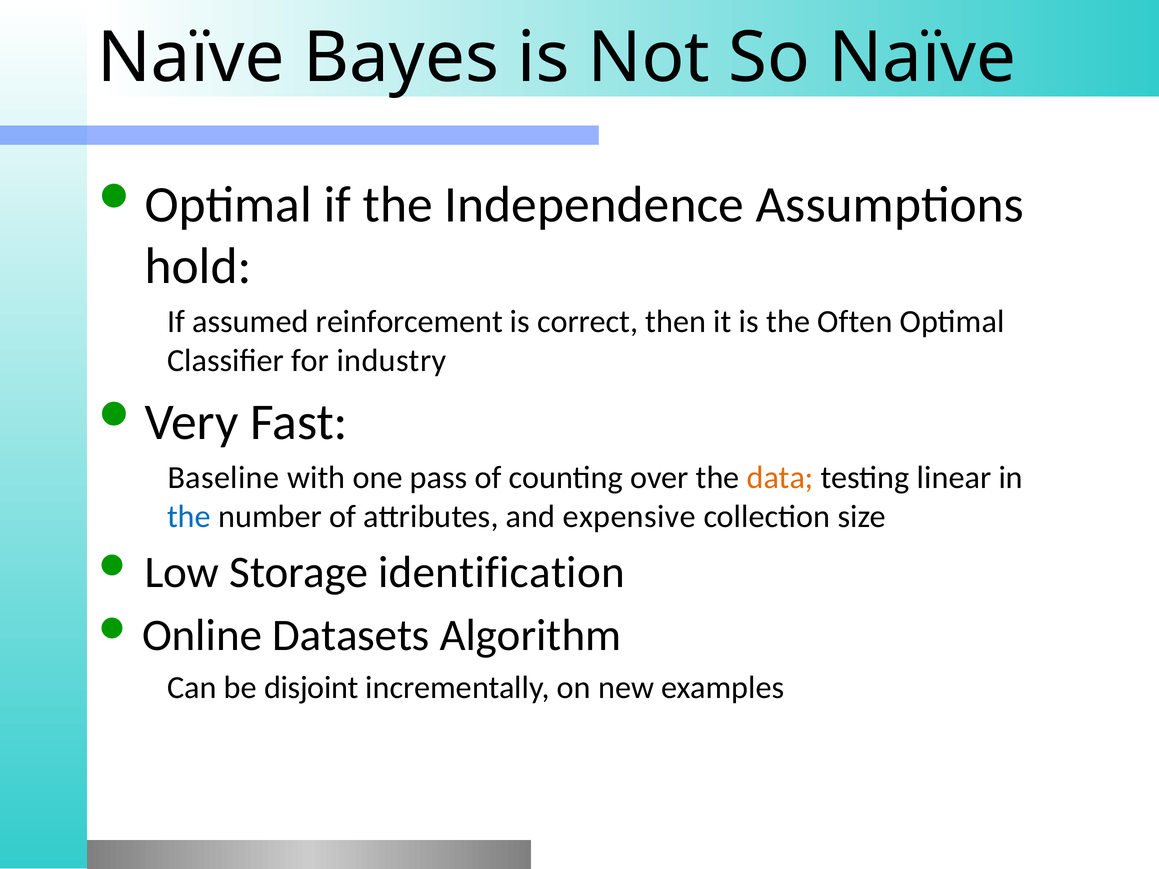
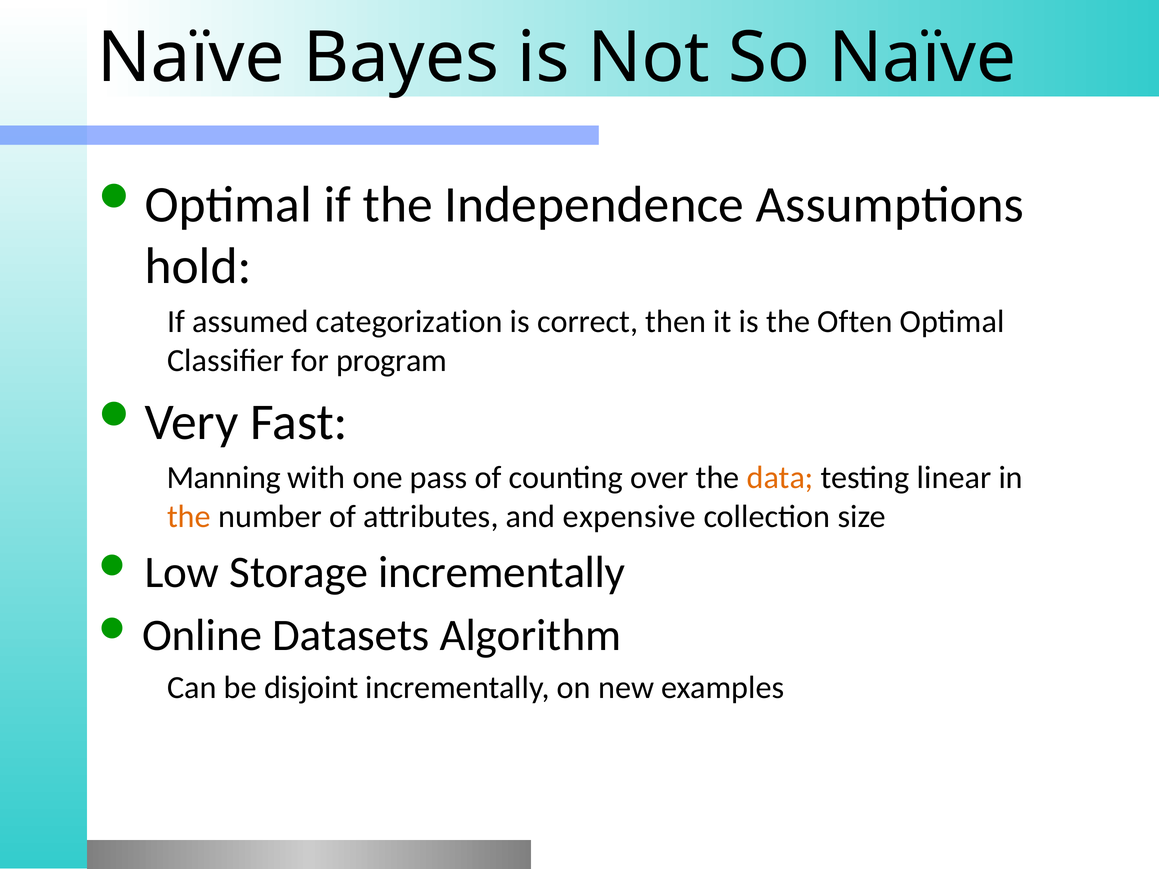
reinforcement: reinforcement -> categorization (409, 322)
industry: industry -> program (392, 361)
Baseline: Baseline -> Manning (224, 478)
the colour: blue -> orange (189, 517)
Storage identification: identification -> incrementally (502, 573)
